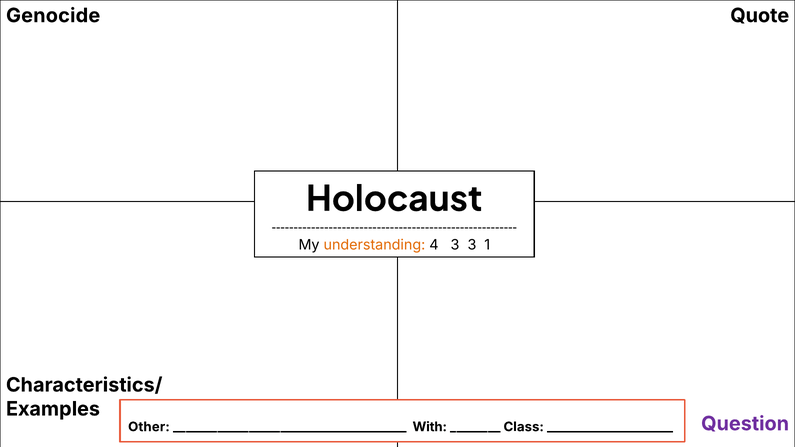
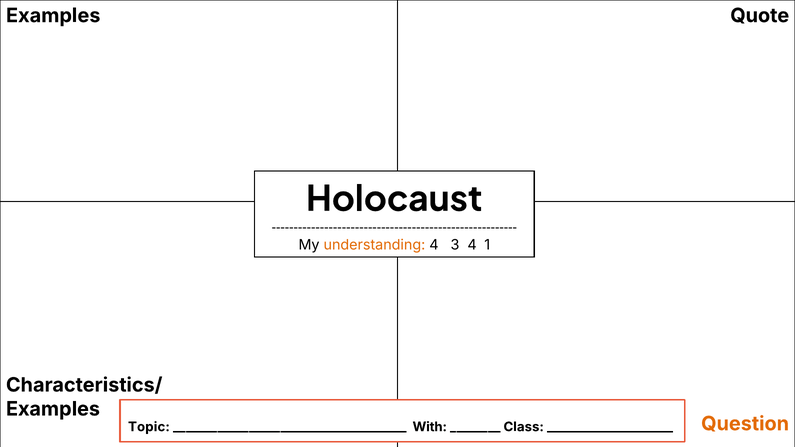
Genocide: Genocide -> Examples (53, 16)
3 3: 3 -> 4 (472, 245)
Question colour: purple -> orange (745, 424)
Other: Other -> Topic (149, 427)
